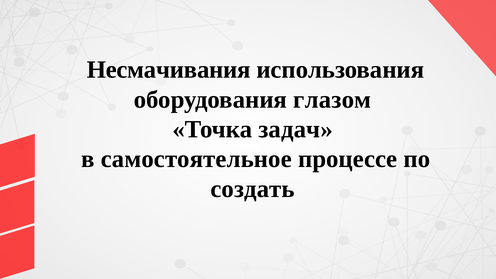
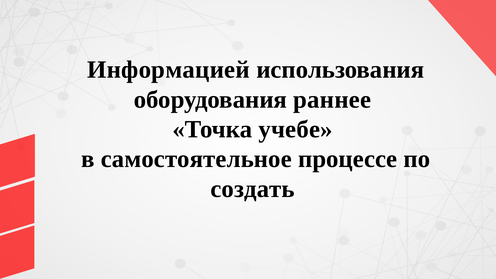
Несмачивания: Несмачивания -> Информацией (168, 70)
глазом: глазом -> раннее (332, 100)
задач: задач -> учебе (296, 129)
